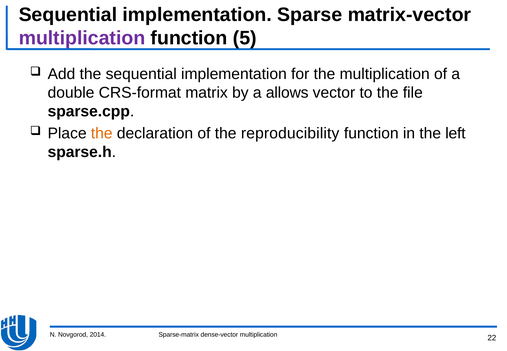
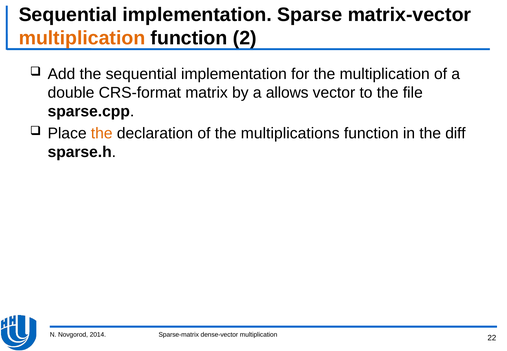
multiplication colour: purple -> orange (82, 38)
5: 5 -> 2 (245, 38)
reproducibility: reproducibility -> multiplications (290, 133)
left: left -> diff (455, 133)
